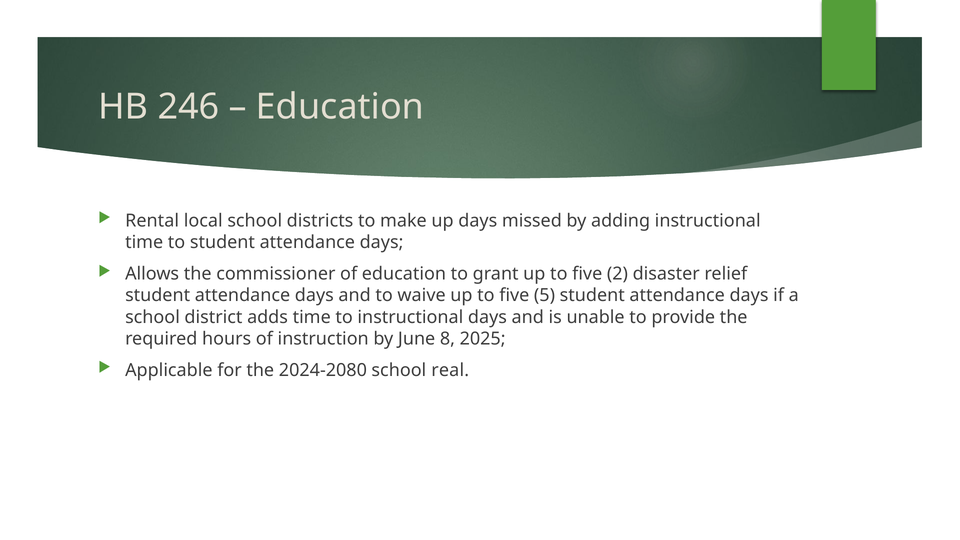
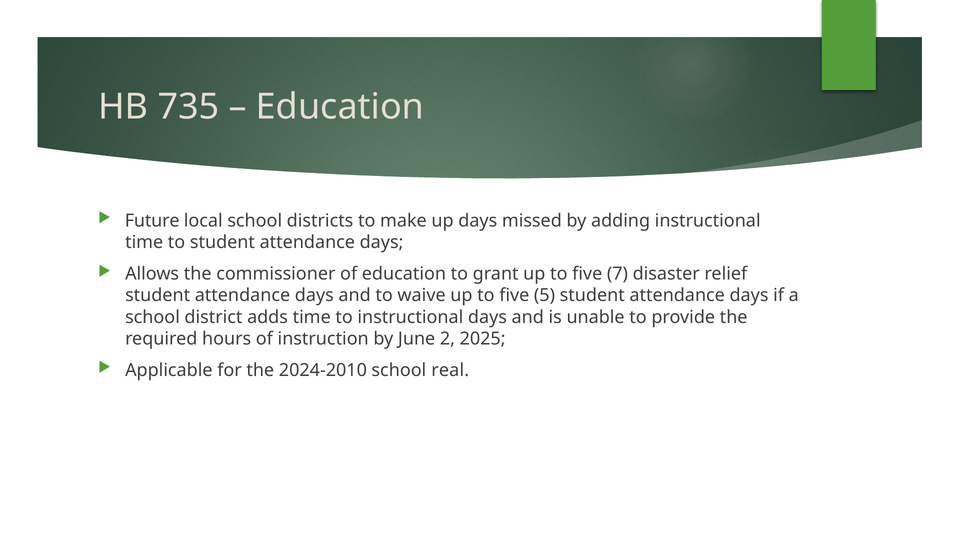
246: 246 -> 735 (188, 107)
Rental: Rental -> Future (152, 221)
2: 2 -> 7 (617, 274)
8: 8 -> 2 (447, 339)
2024-2080: 2024-2080 -> 2024-2010 (323, 370)
